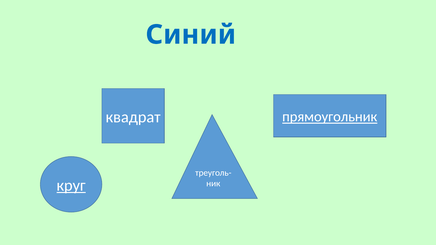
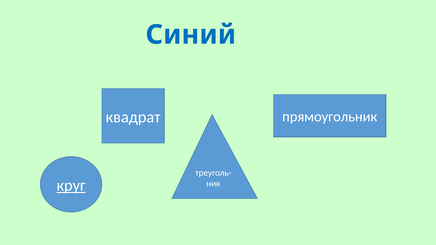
прямоугольник underline: present -> none (330, 117)
